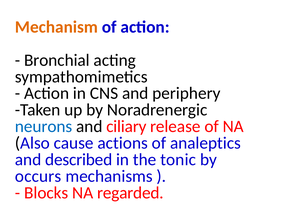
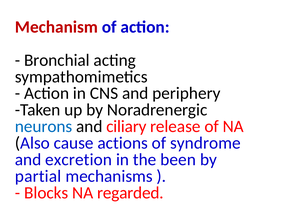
Mechanism colour: orange -> red (56, 27)
analeptics: analeptics -> syndrome (205, 143)
described: described -> excretion (79, 159)
tonic: tonic -> been (178, 159)
occurs: occurs -> partial (38, 176)
